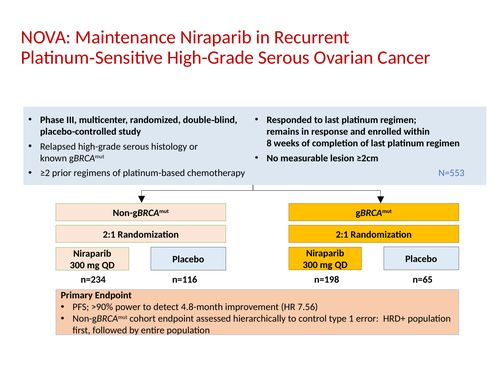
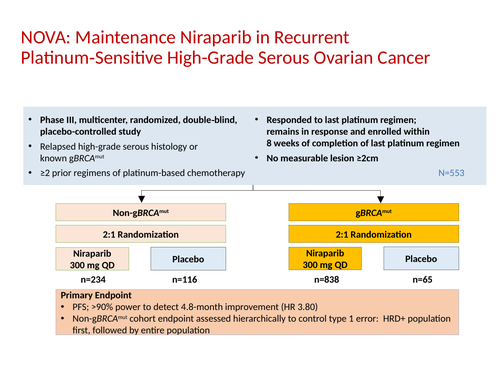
n=198: n=198 -> n=838 (327, 280)
7.56: 7.56 -> 3.80 (308, 307)
